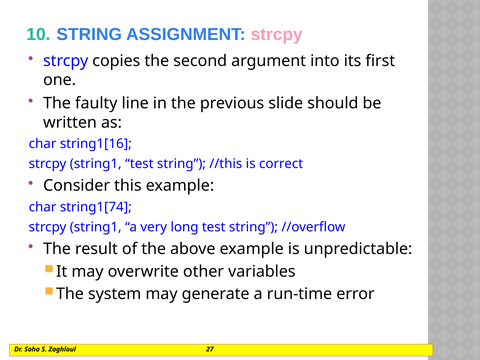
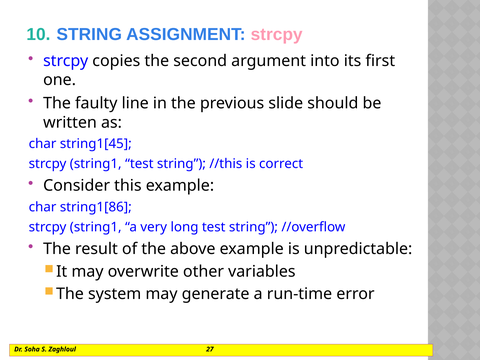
string1[16: string1[16 -> string1[45 (96, 144)
string1[74: string1[74 -> string1[86 (96, 207)
